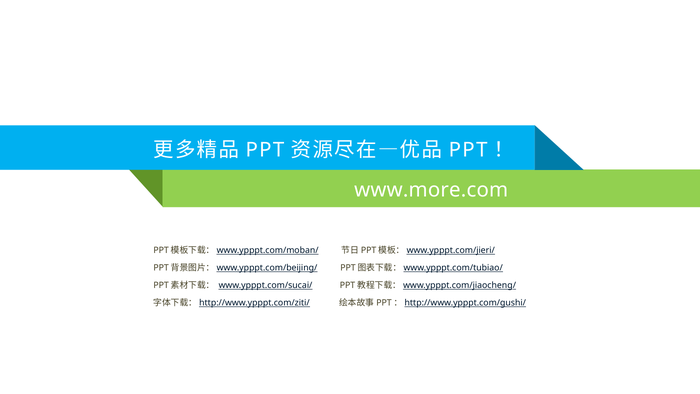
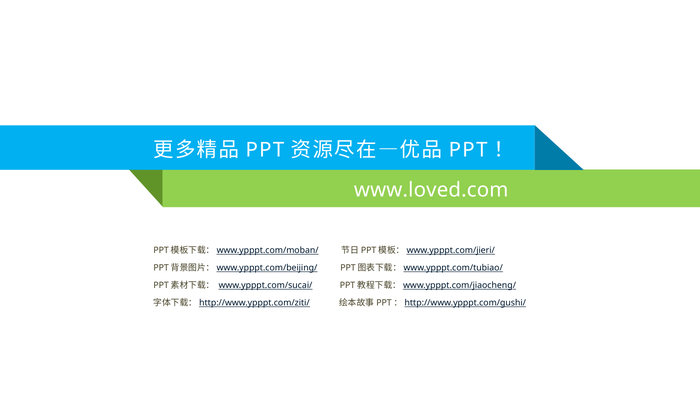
www.more.com: www.more.com -> www.loved.com (431, 190)
